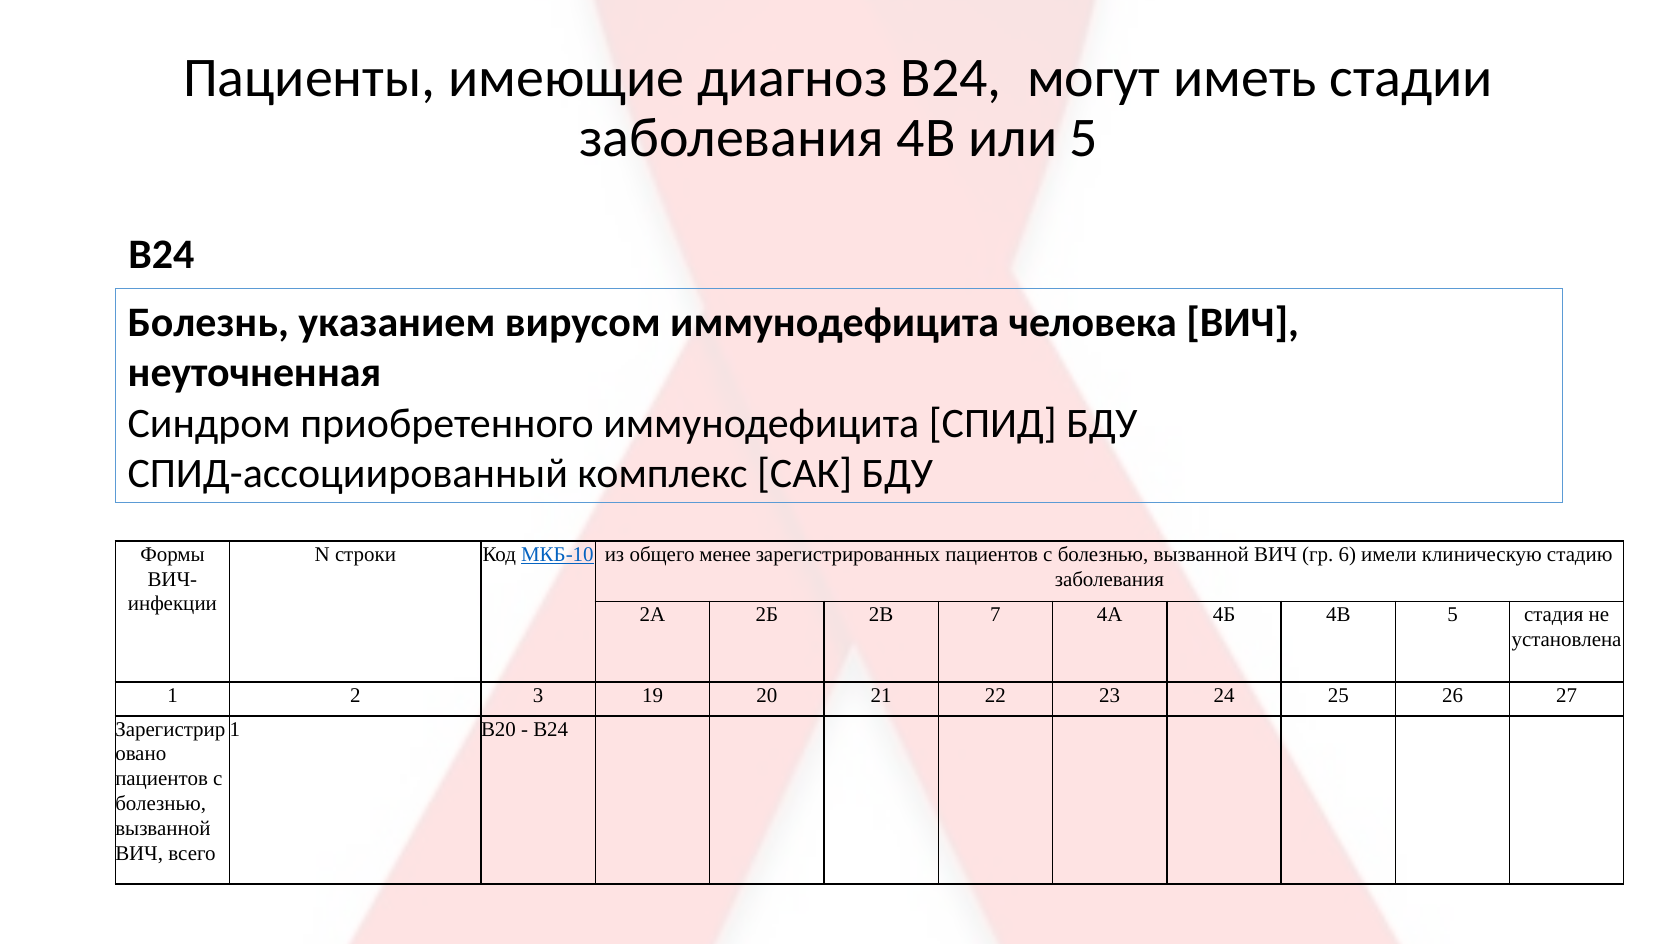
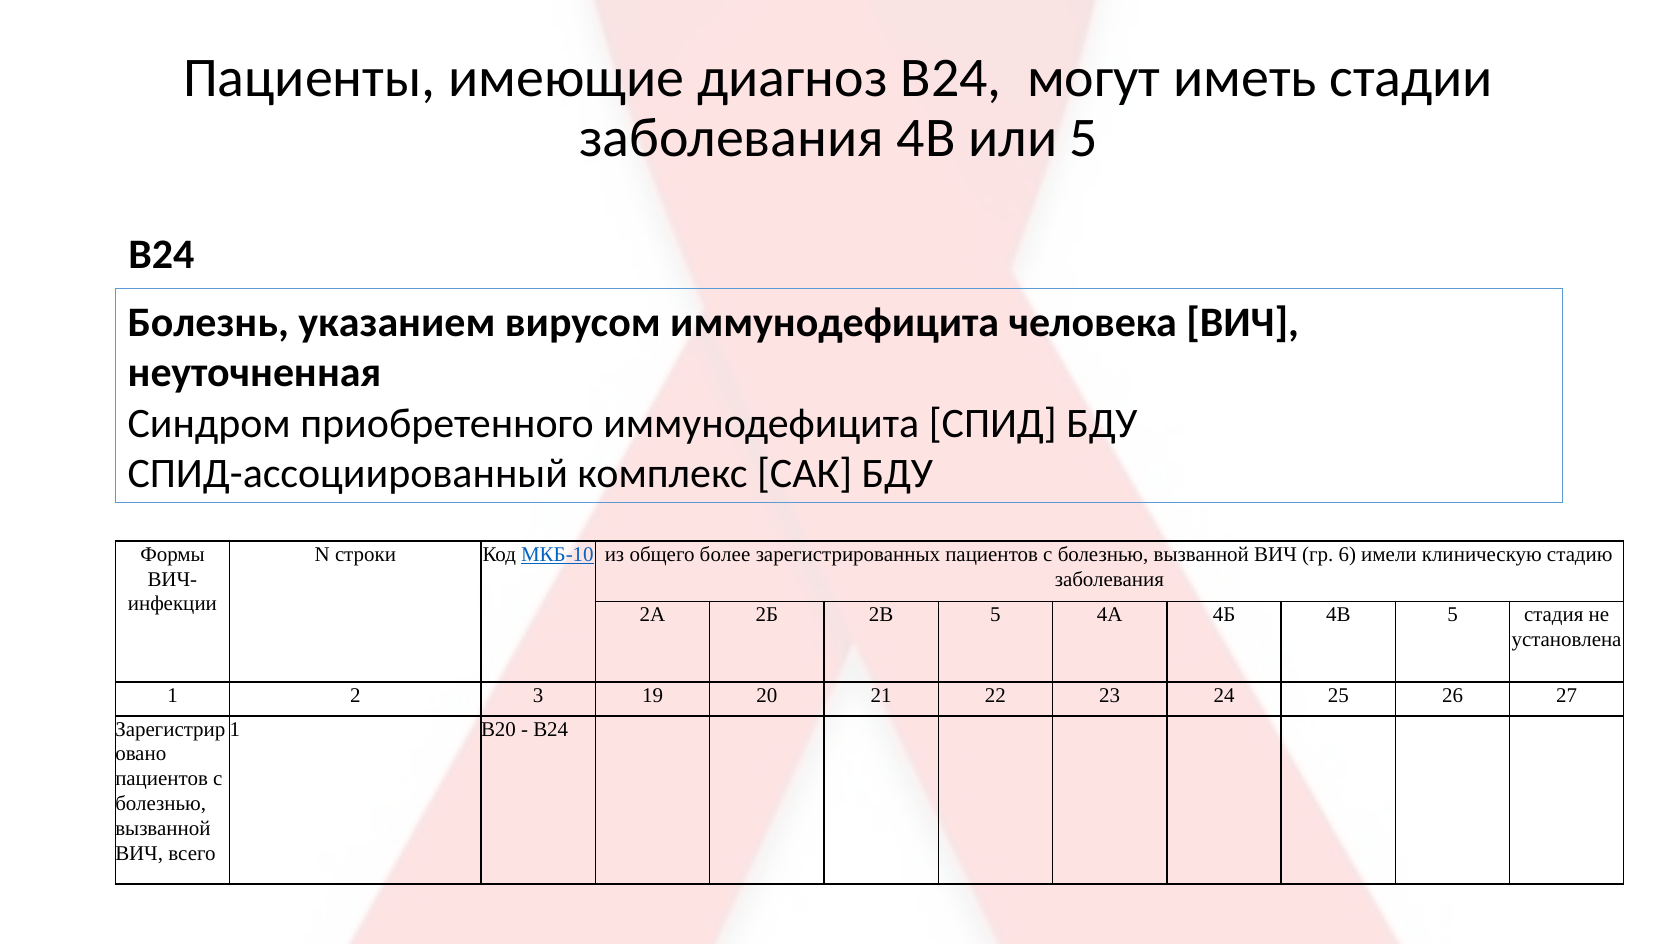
менее: менее -> более (725, 554)
2В 7: 7 -> 5 (995, 615)
